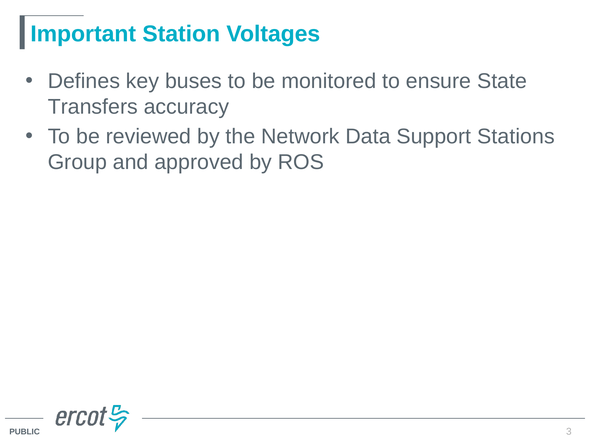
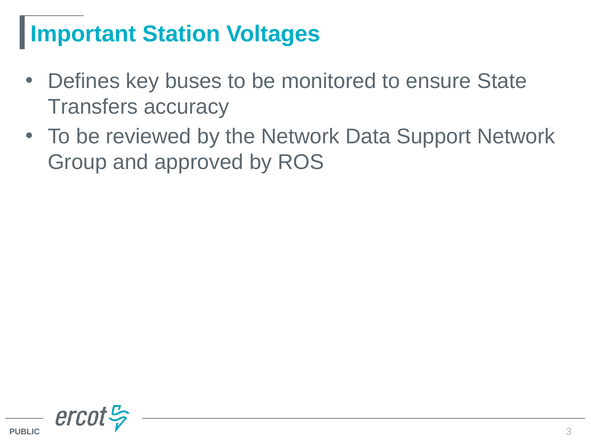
Support Stations: Stations -> Network (516, 137)
